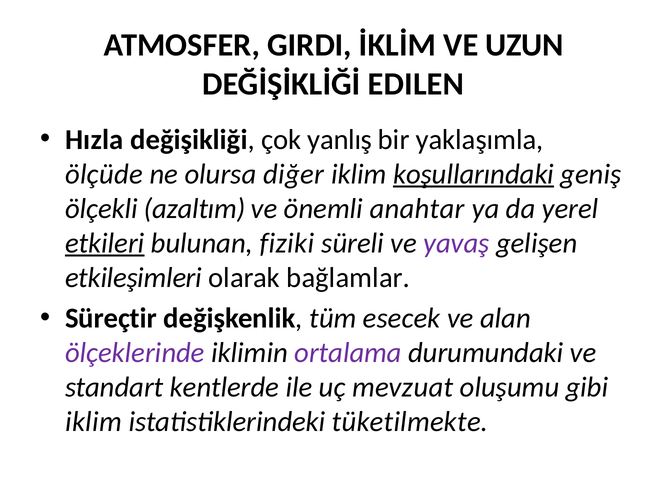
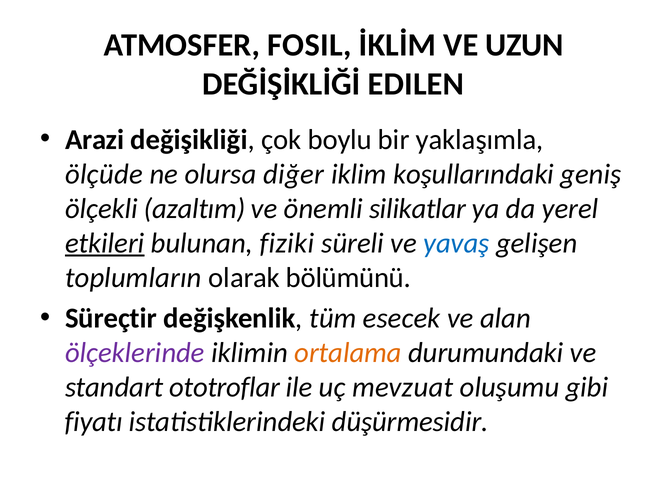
GIRDI: GIRDI -> FOSIL (309, 45)
Hızla: Hızla -> Arazi (95, 139)
yanlış: yanlış -> boylu (340, 139)
koşullarındaki underline: present -> none (474, 174)
anahtar: anahtar -> silikatlar (418, 208)
yavaş colour: purple -> blue (456, 243)
etkileşimleri: etkileşimleri -> toplumların (133, 277)
bağlamlar: bağlamlar -> bölümünü (348, 277)
ortalama colour: purple -> orange (348, 352)
kentlerde: kentlerde -> ototroflar (225, 387)
iklim: iklim -> fiyatı (94, 421)
tüketilmekte: tüketilmekte -> düşürmesidir (410, 421)
